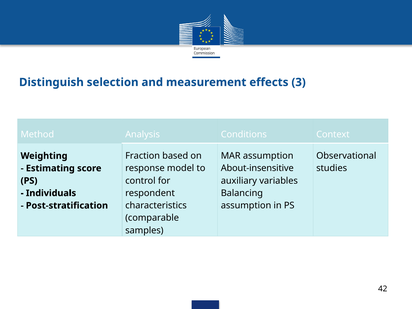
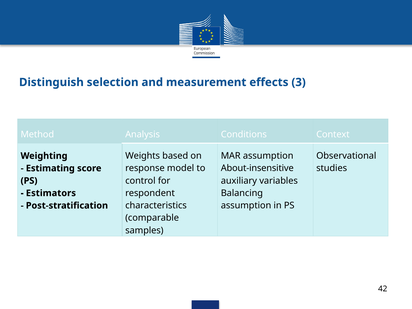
Fraction: Fraction -> Weights (143, 156)
Individuals: Individuals -> Estimators (51, 193)
